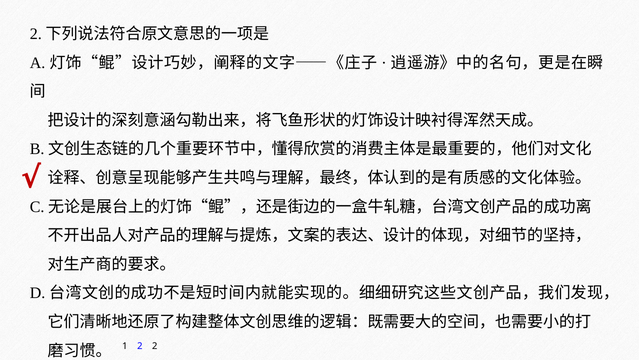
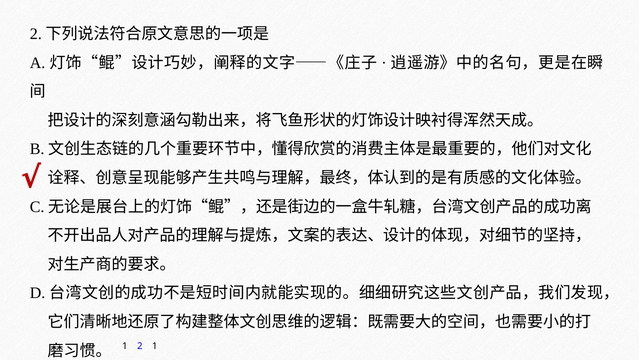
2 2: 2 -> 1 (155, 346)
